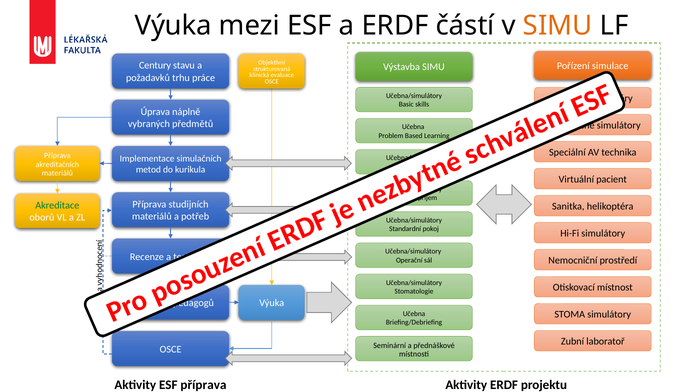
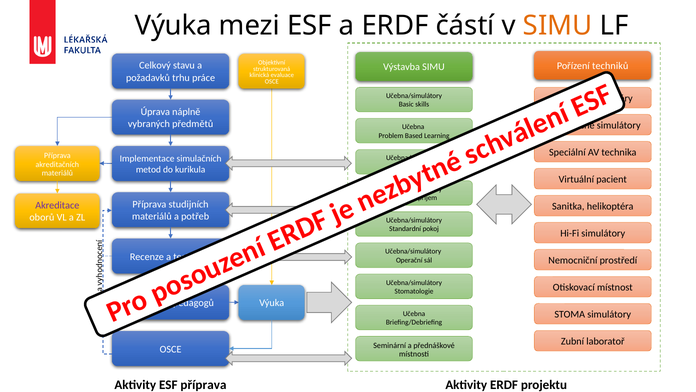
Century: Century -> Celkový (155, 65)
simulace: simulace -> techniků (610, 66)
Akreditace colour: green -> purple (57, 205)
